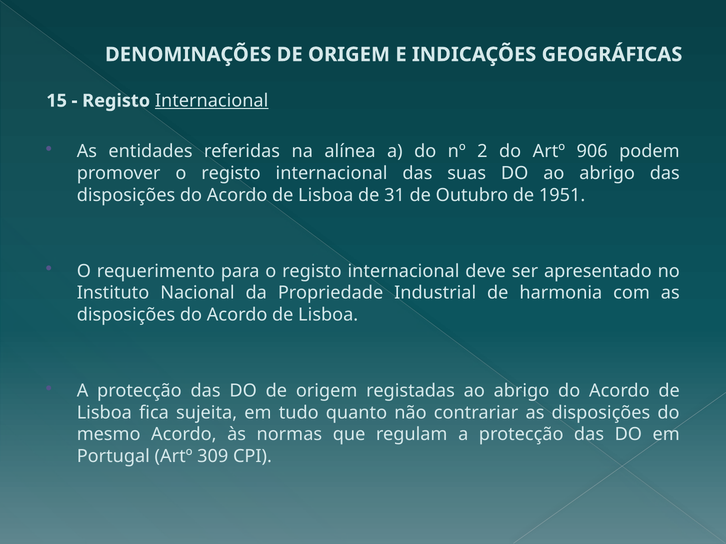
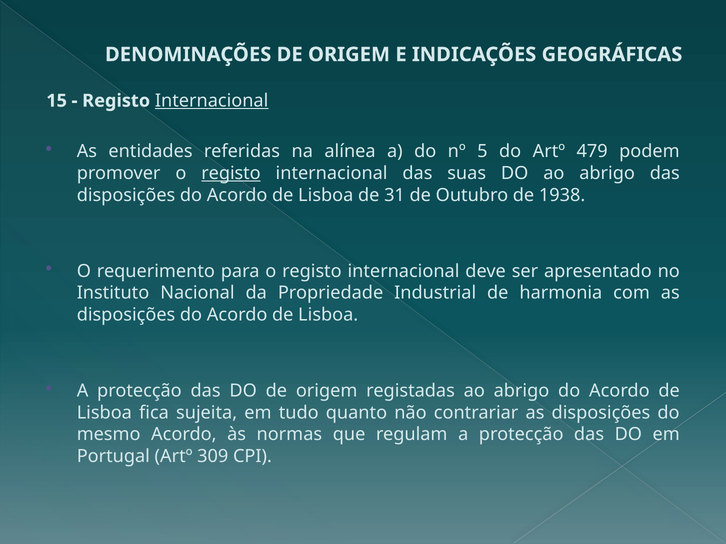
2: 2 -> 5 (482, 152)
906: 906 -> 479 (592, 152)
registo underline: none -> present (231, 173)
1951: 1951 -> 1938 (562, 195)
